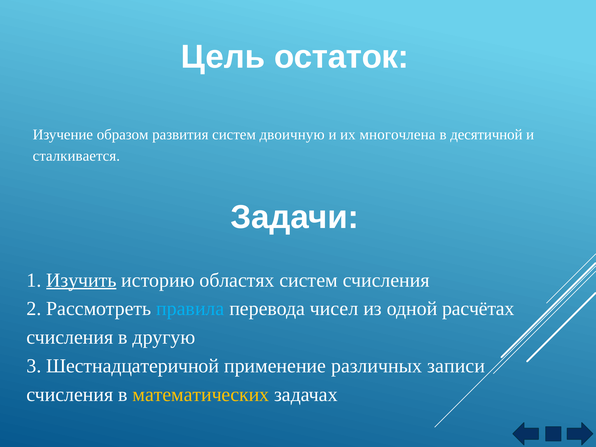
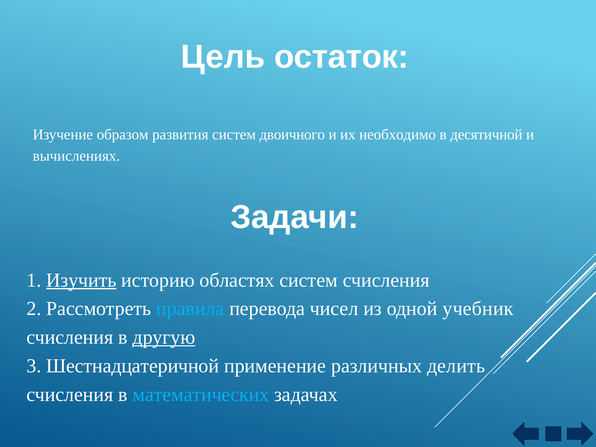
двоичную: двоичную -> двоичного (292, 134)
многочлена: многочлена -> необходимо (398, 134)
сталкивается: сталкивается -> вычислениях (76, 156)
расчётах: расчётах -> учебник (478, 309)
другую underline: none -> present (164, 337)
записи: записи -> делить (456, 366)
математических colour: yellow -> light blue (201, 395)
